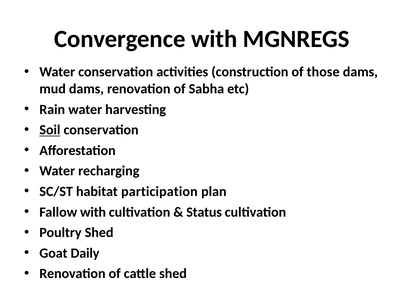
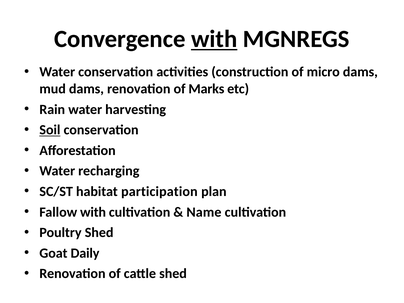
with underline: none -> present (214, 39)
those: those -> micro (323, 72)
Sabha: Sabha -> Marks (206, 89)
Status: Status -> Name (204, 212)
